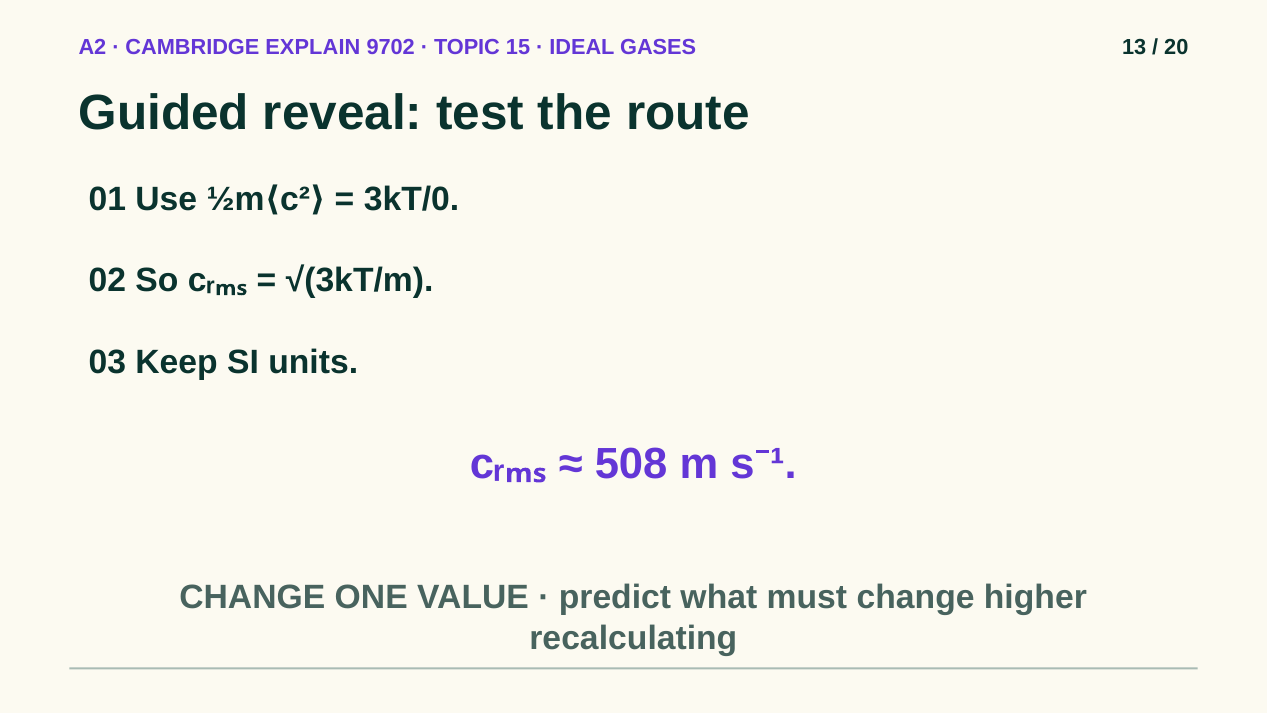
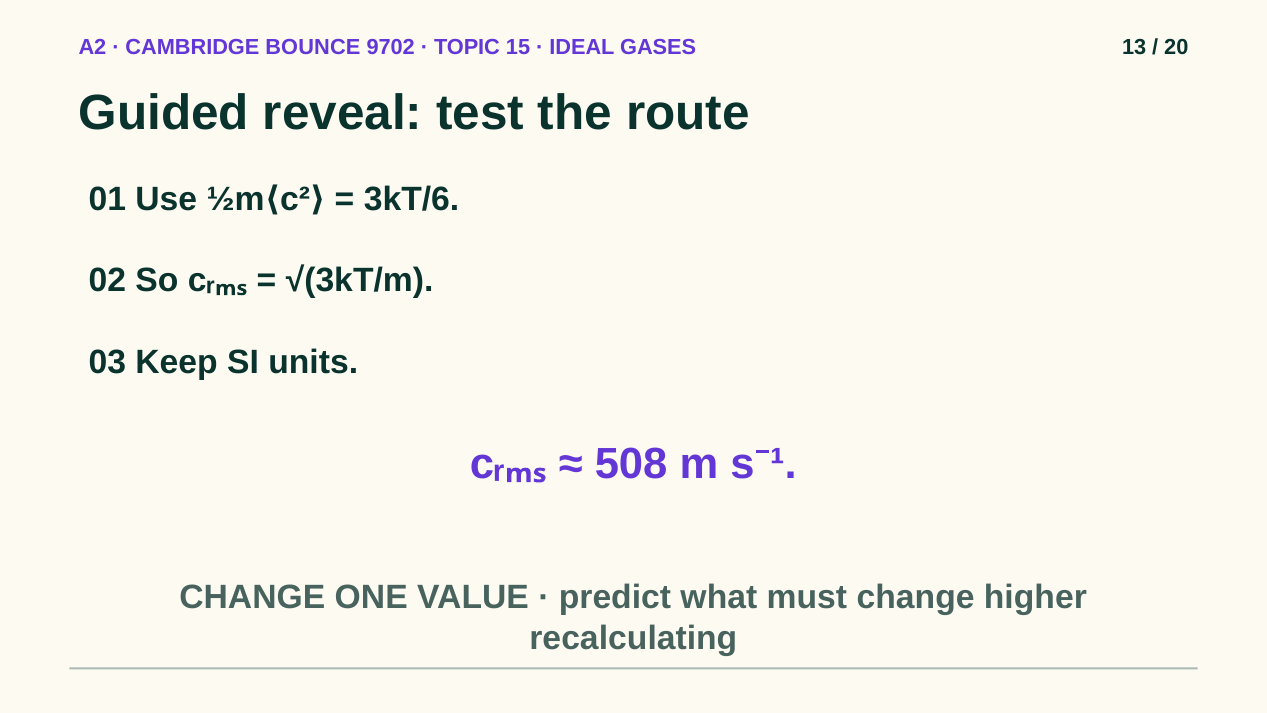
EXPLAIN: EXPLAIN -> BOUNCE (313, 47)
3kT/0: 3kT/0 -> 3kT/6 (412, 199)
